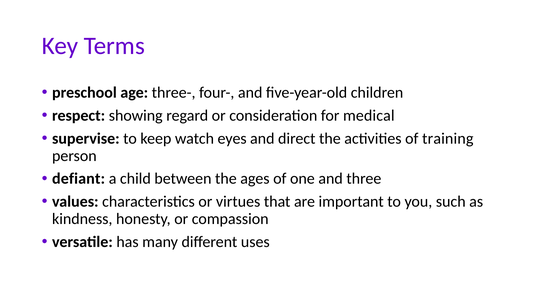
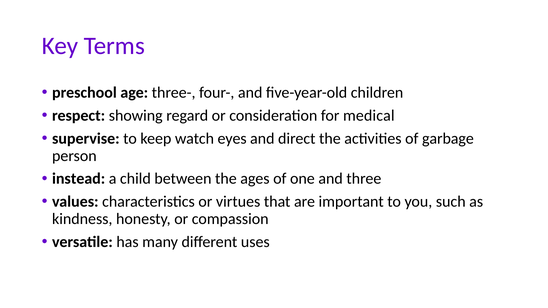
training: training -> garbage (448, 139)
defiant: defiant -> instead (79, 179)
